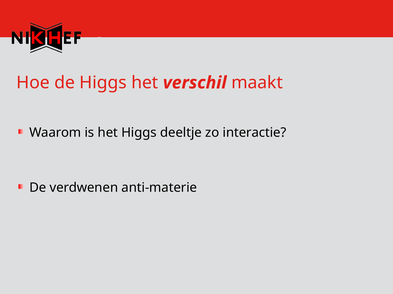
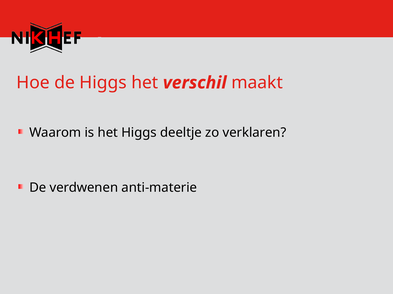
interactie: interactie -> verklaren (254, 133)
